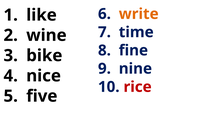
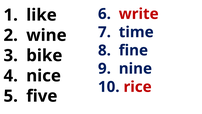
write colour: orange -> red (139, 14)
